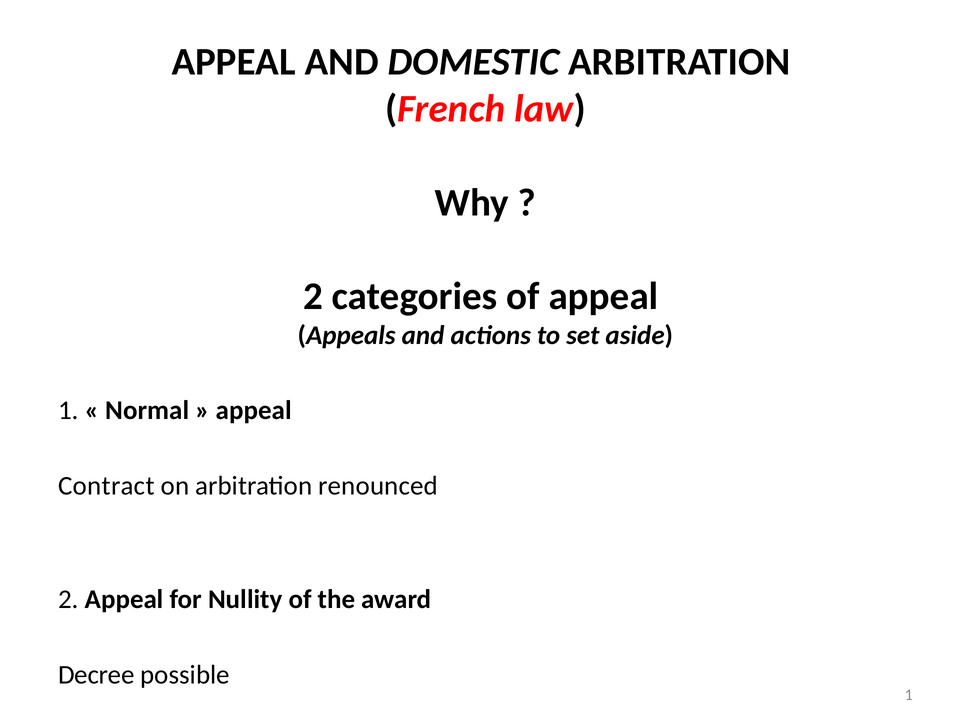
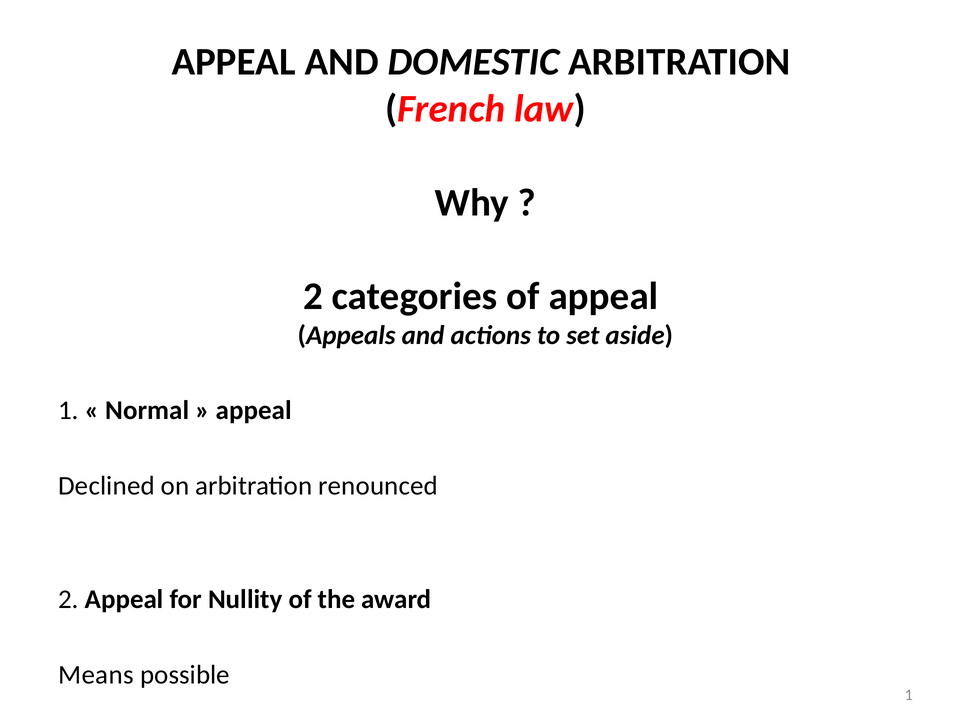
Contract: Contract -> Declined (106, 486)
Decree: Decree -> Means (96, 675)
